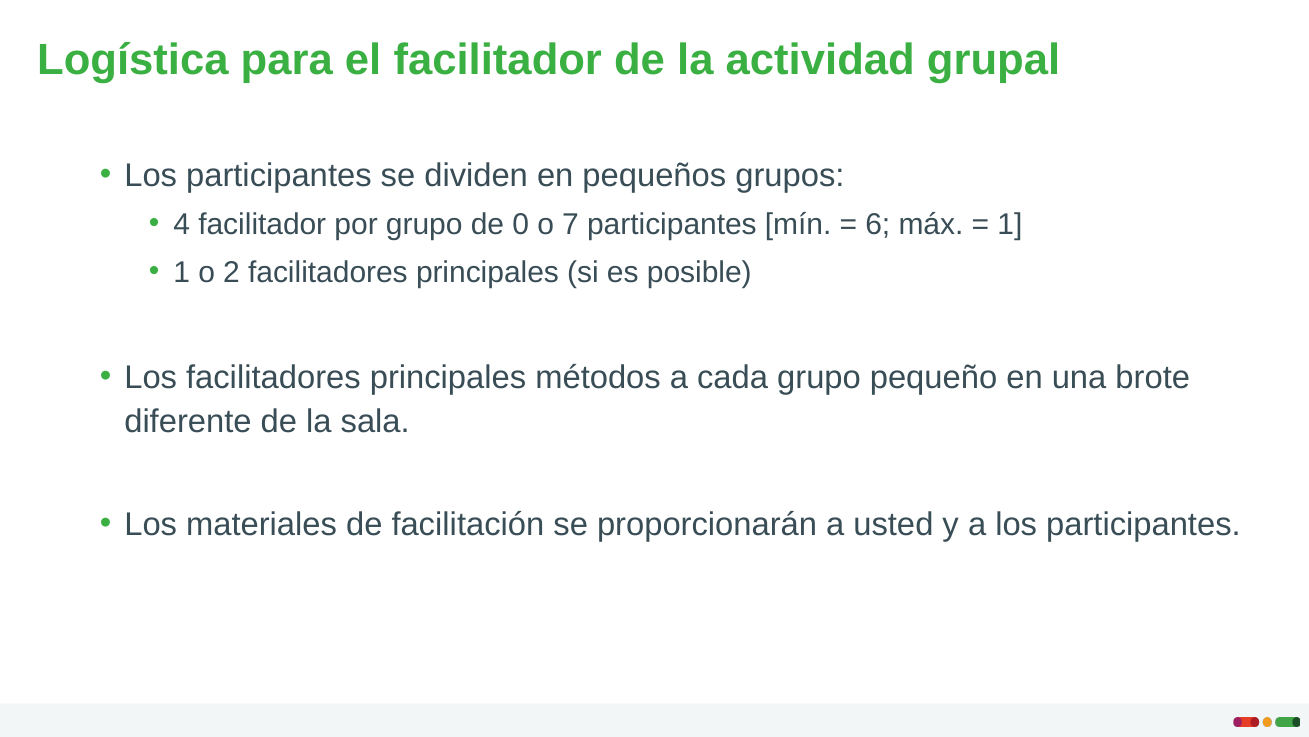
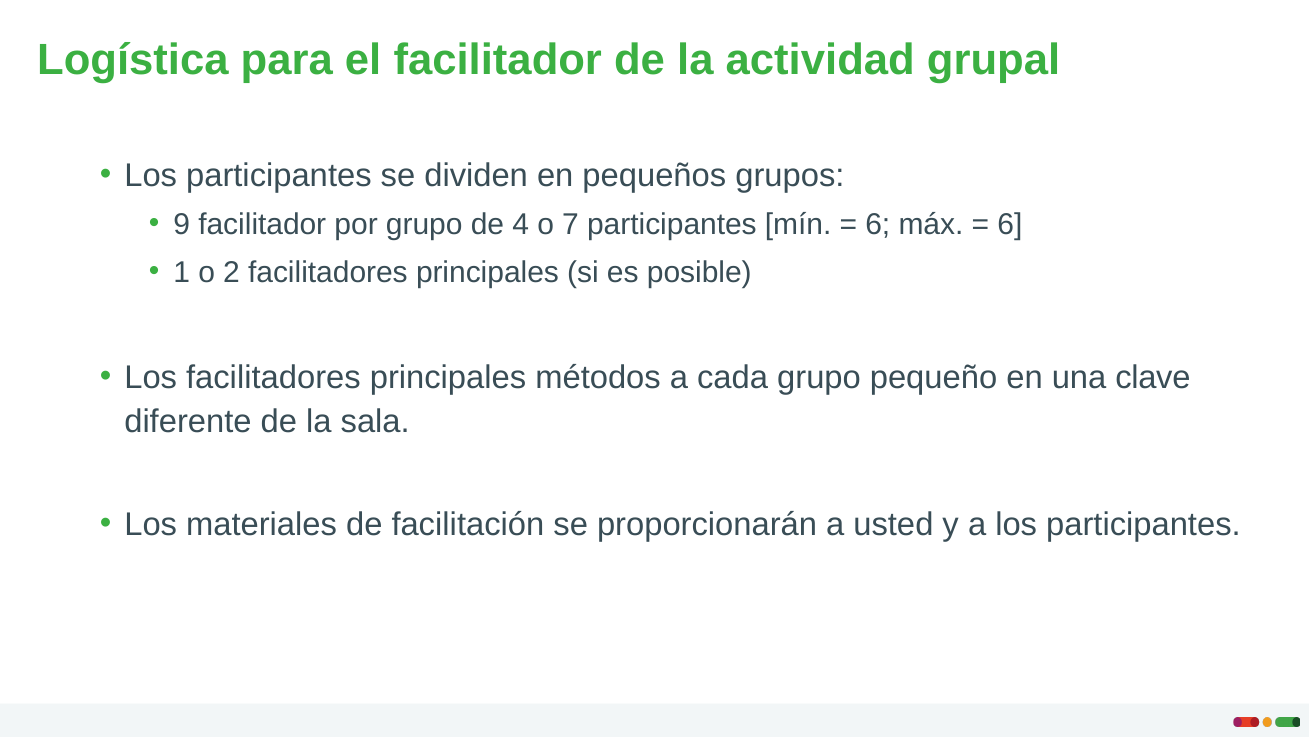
4: 4 -> 9 (182, 224)
0: 0 -> 4 (521, 224)
1: 1 -> 6 (1010, 224)
brote: brote -> clave (1153, 377)
